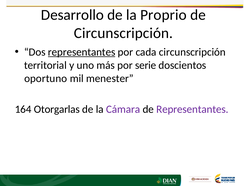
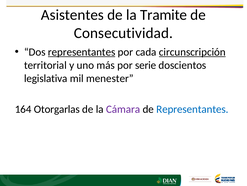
Desarrollo: Desarrollo -> Asistentes (72, 15)
Proprio: Proprio -> Tramite (164, 15)
Circunscripción: Circunscripción -> Consecutividad (123, 33)
circunscripción underline: none -> present (192, 52)
oportuno: oportuno -> legislativa (46, 78)
Representantes colour: purple -> blue (192, 109)
